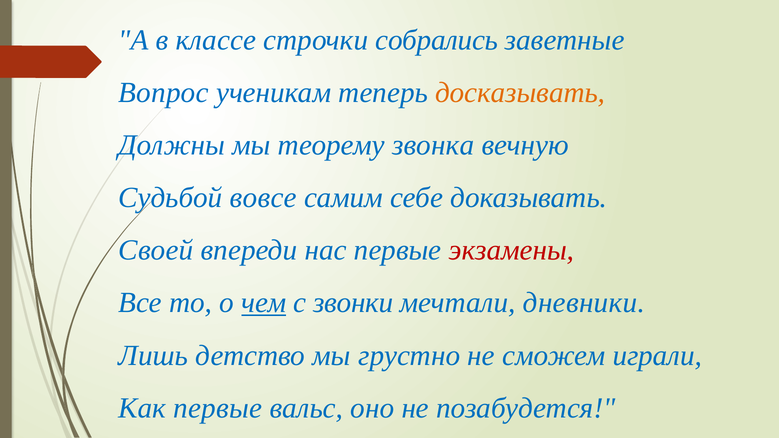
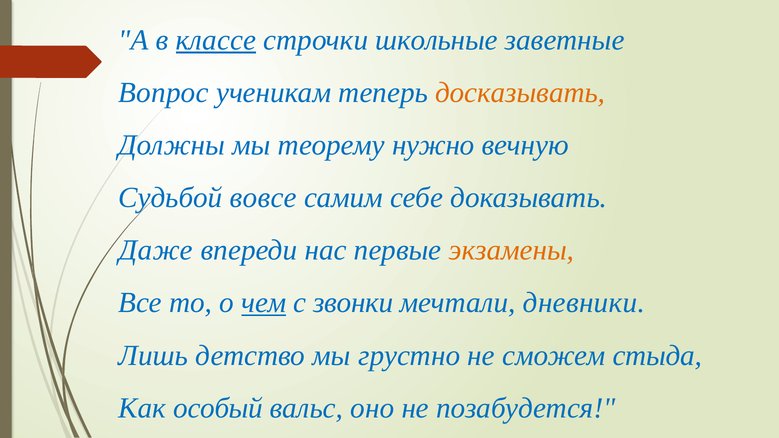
классе underline: none -> present (216, 40)
собрались: собрались -> школьные (437, 40)
звонка: звонка -> нужно (433, 145)
Своей: Своей -> Даже (156, 250)
экзамены colour: red -> orange (511, 250)
играли: играли -> стыда (657, 356)
Как первые: первые -> особый (218, 408)
